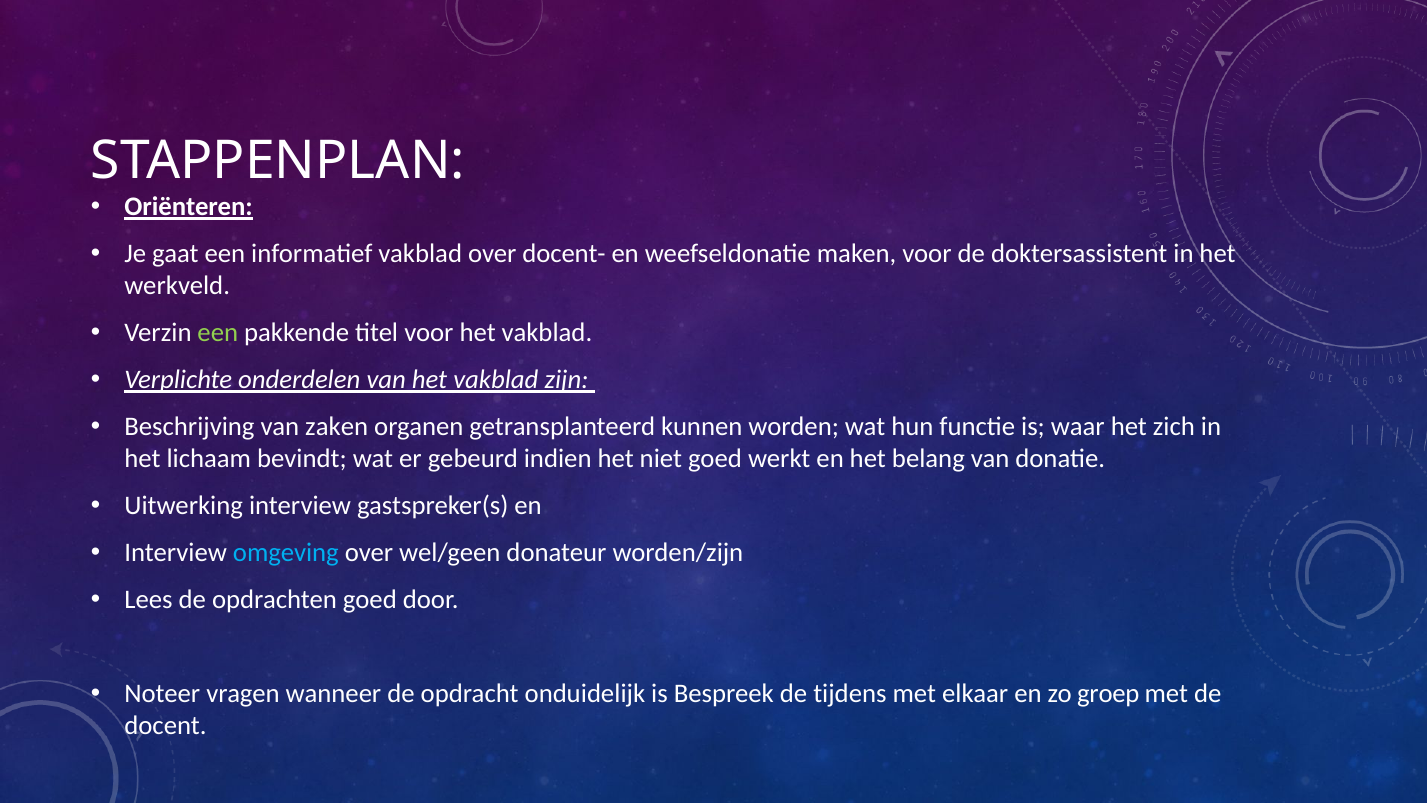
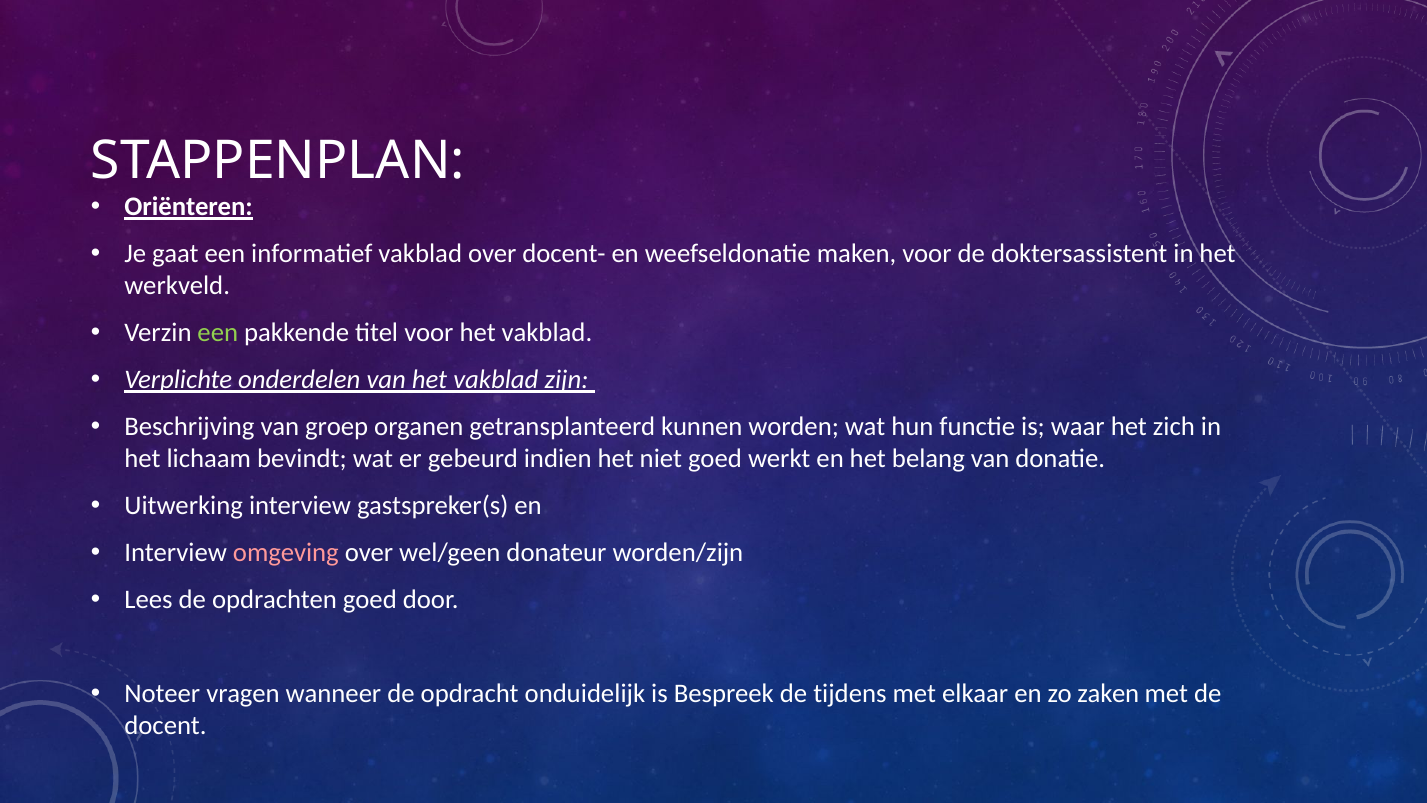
zaken: zaken -> groep (337, 427)
omgeving colour: light blue -> pink (286, 553)
groep: groep -> zaken (1108, 694)
